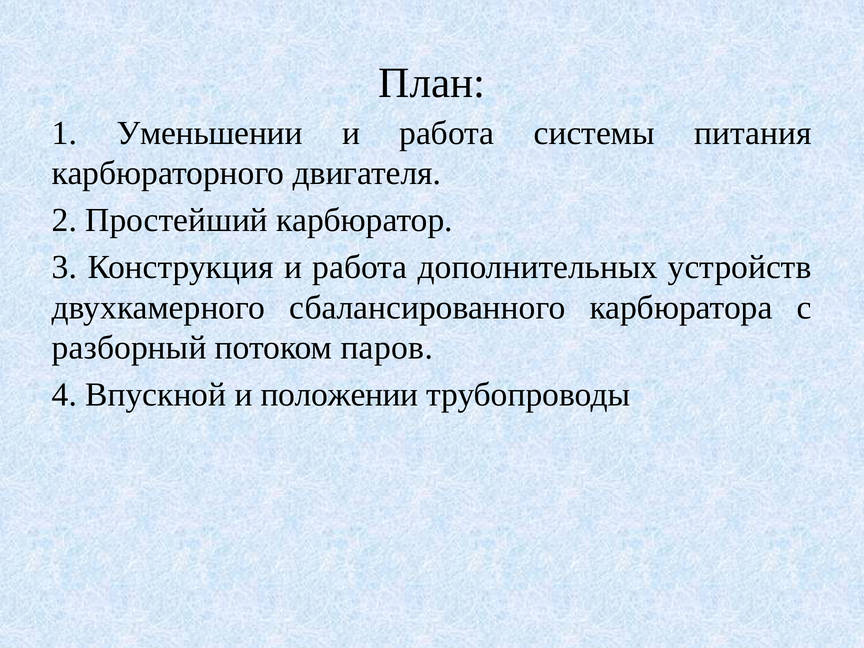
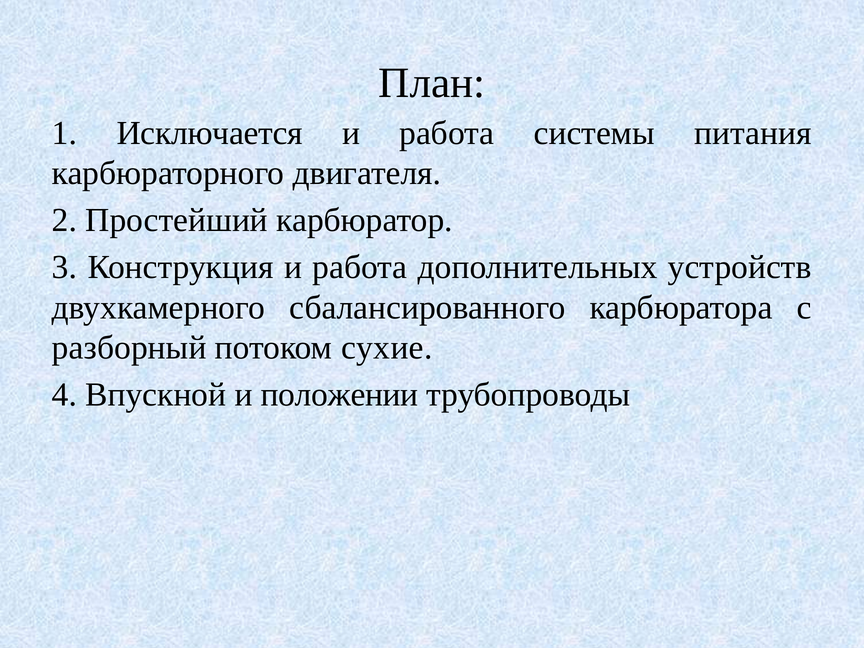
Уменьшении: Уменьшении -> Исключается (210, 133)
паров: паров -> сухие (387, 348)
